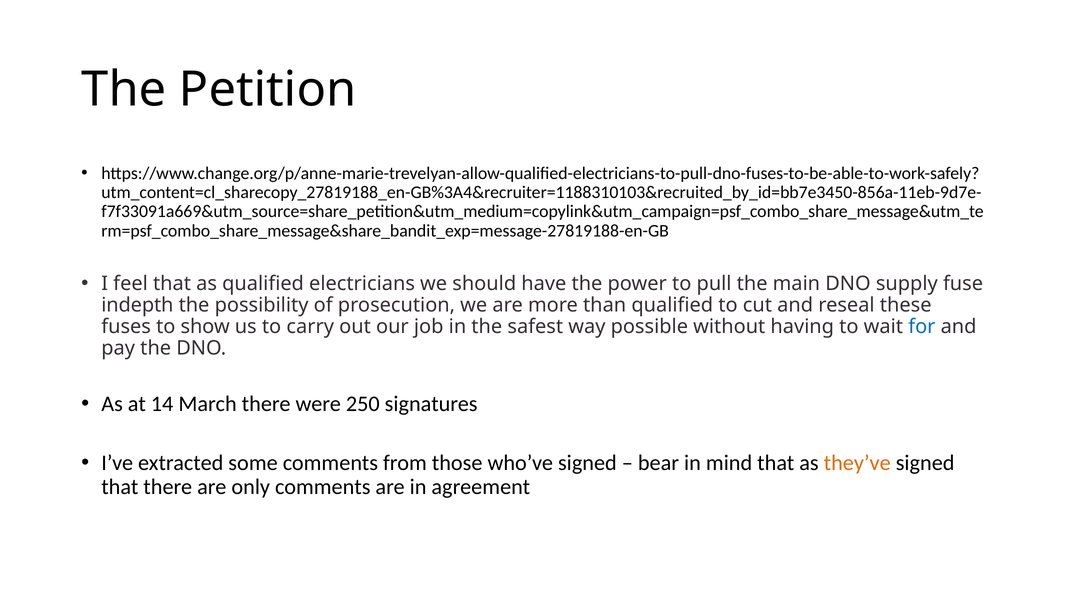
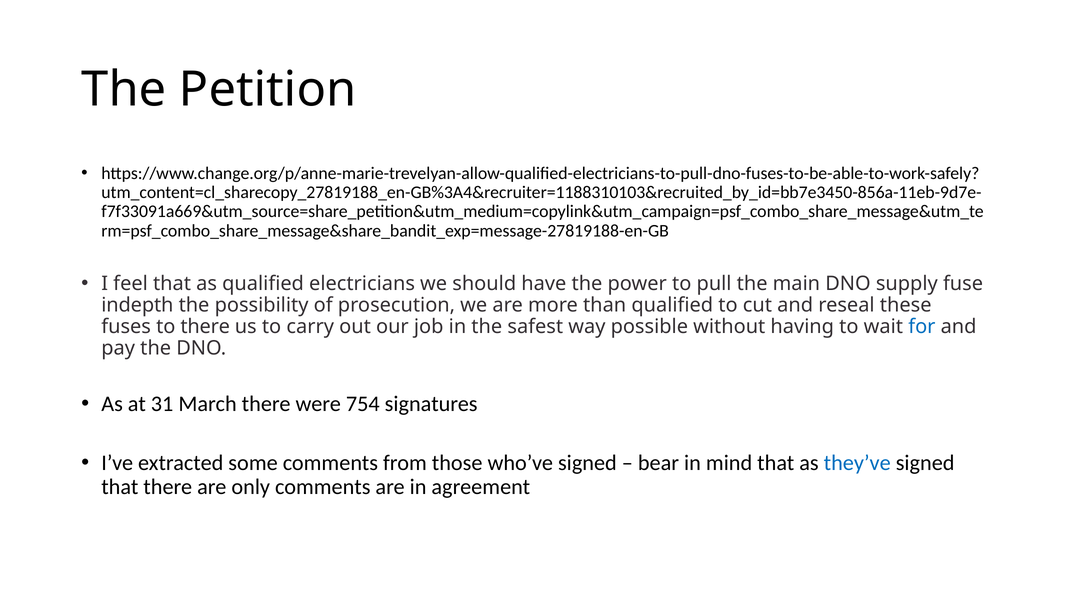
to show: show -> there (205, 327)
14: 14 -> 31 (162, 404)
250: 250 -> 754 (363, 404)
they’ve colour: orange -> blue (857, 463)
